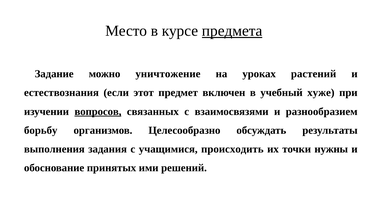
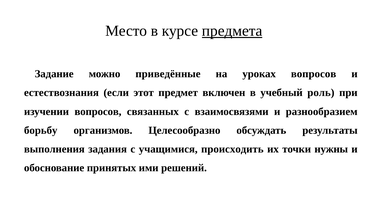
уничтожение: уничтожение -> приведённые (168, 74)
уроках растений: растений -> вопросов (314, 74)
хуже: хуже -> роль (321, 93)
вопросов underline: present -> none (98, 111)
